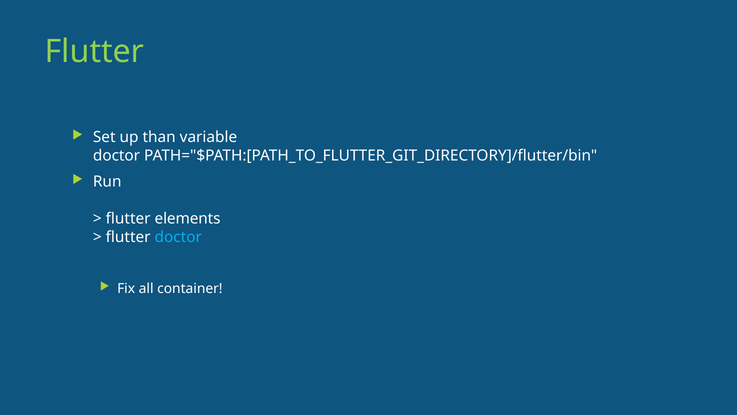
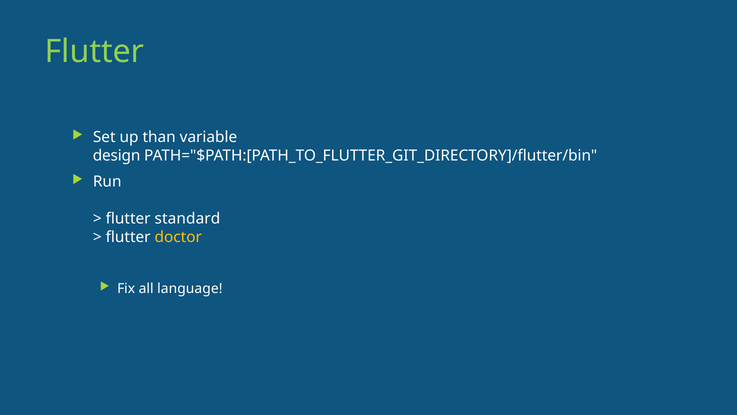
doctor: doctor -> design (117, 156)
elements: elements -> standard (187, 219)
doctor colour: light blue -> yellow (178, 237)
container: container -> language (190, 288)
